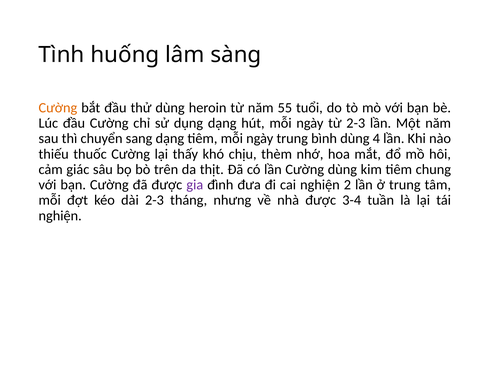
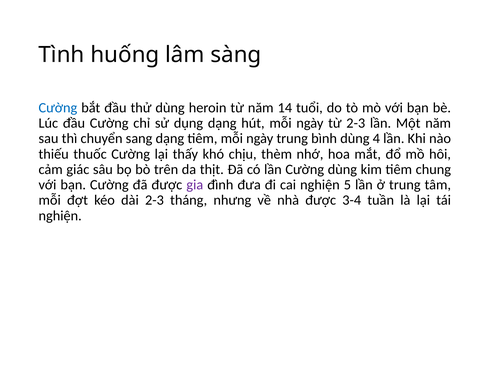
Cường colour: orange -> blue (58, 108)
55: 55 -> 14 (285, 108)
2: 2 -> 5 (347, 185)
